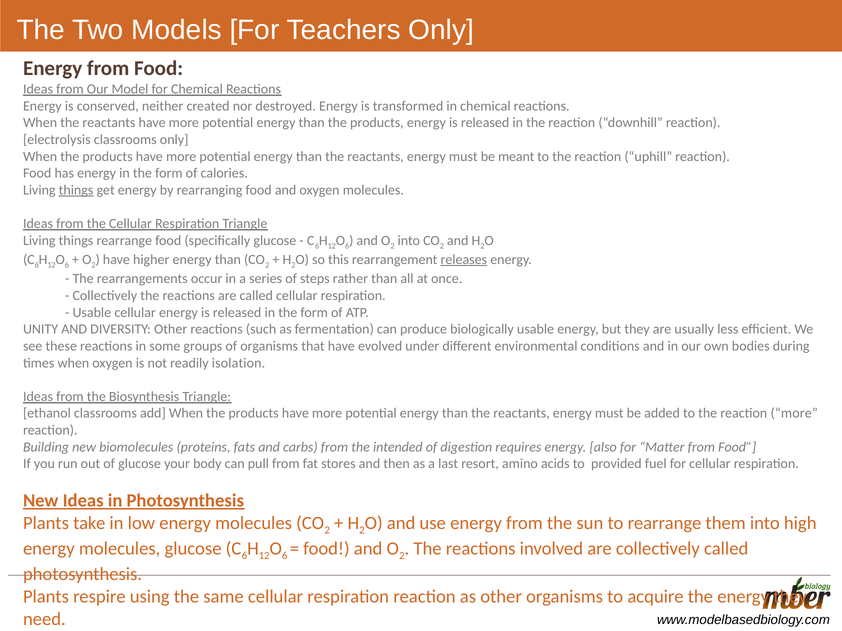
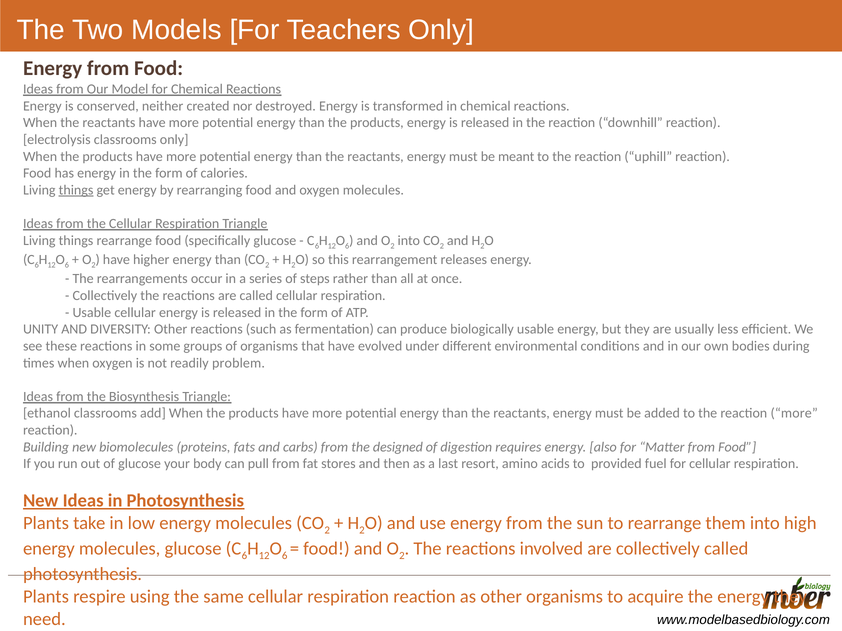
releases underline: present -> none (464, 260)
isolation: isolation -> problem (239, 363)
intended: intended -> designed (398, 447)
